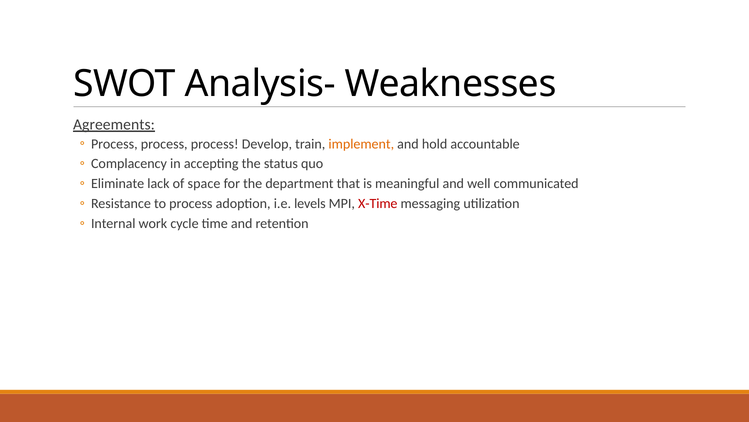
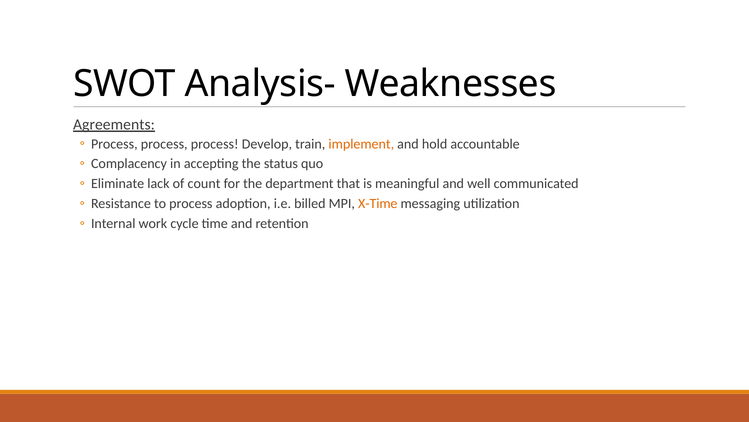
space: space -> count (204, 183)
levels: levels -> billed (310, 203)
X-Time colour: red -> orange (378, 203)
